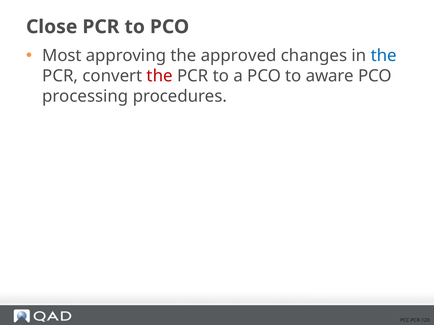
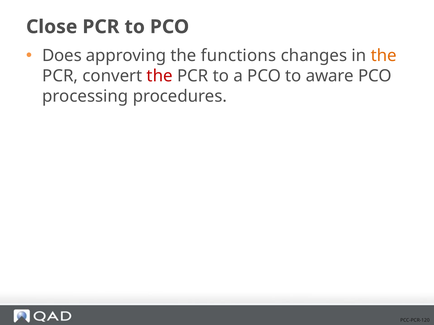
Most: Most -> Does (62, 56)
approved: approved -> functions (239, 56)
the colour: blue -> orange (384, 56)
